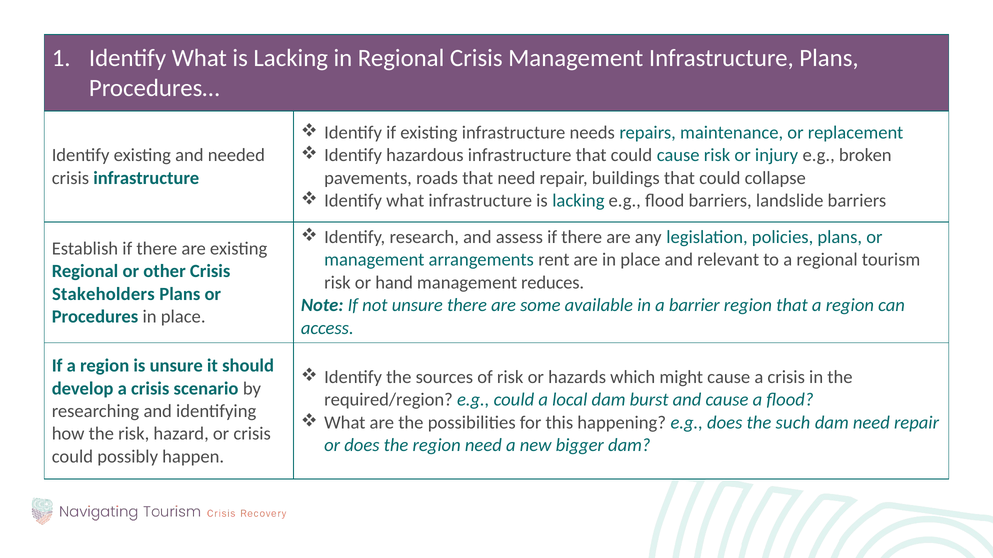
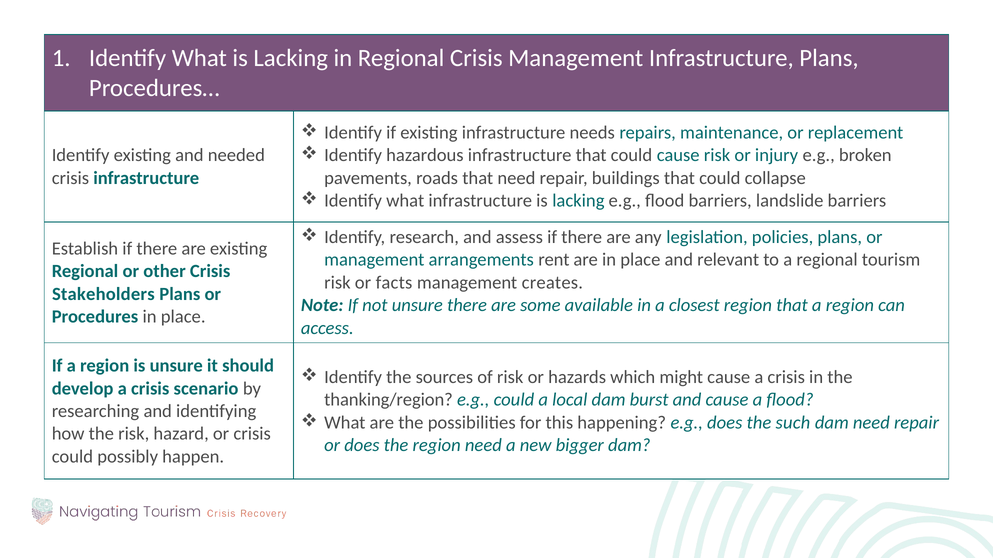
hand: hand -> facts (394, 283)
reduces: reduces -> creates (552, 283)
barrier: barrier -> closest (694, 306)
required/region: required/region -> thanking/region (389, 400)
